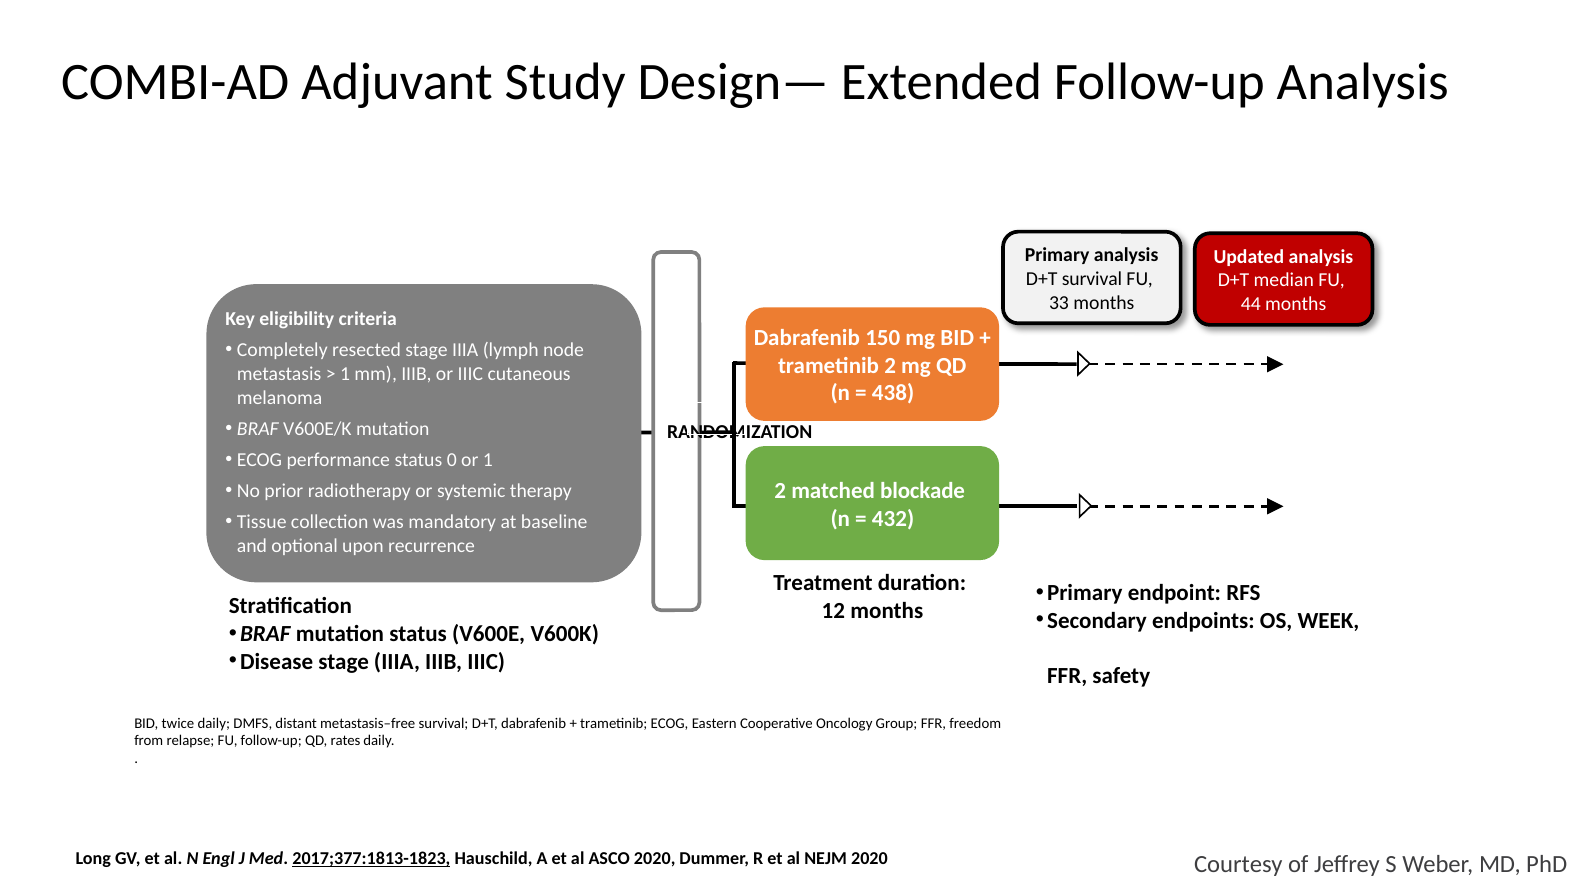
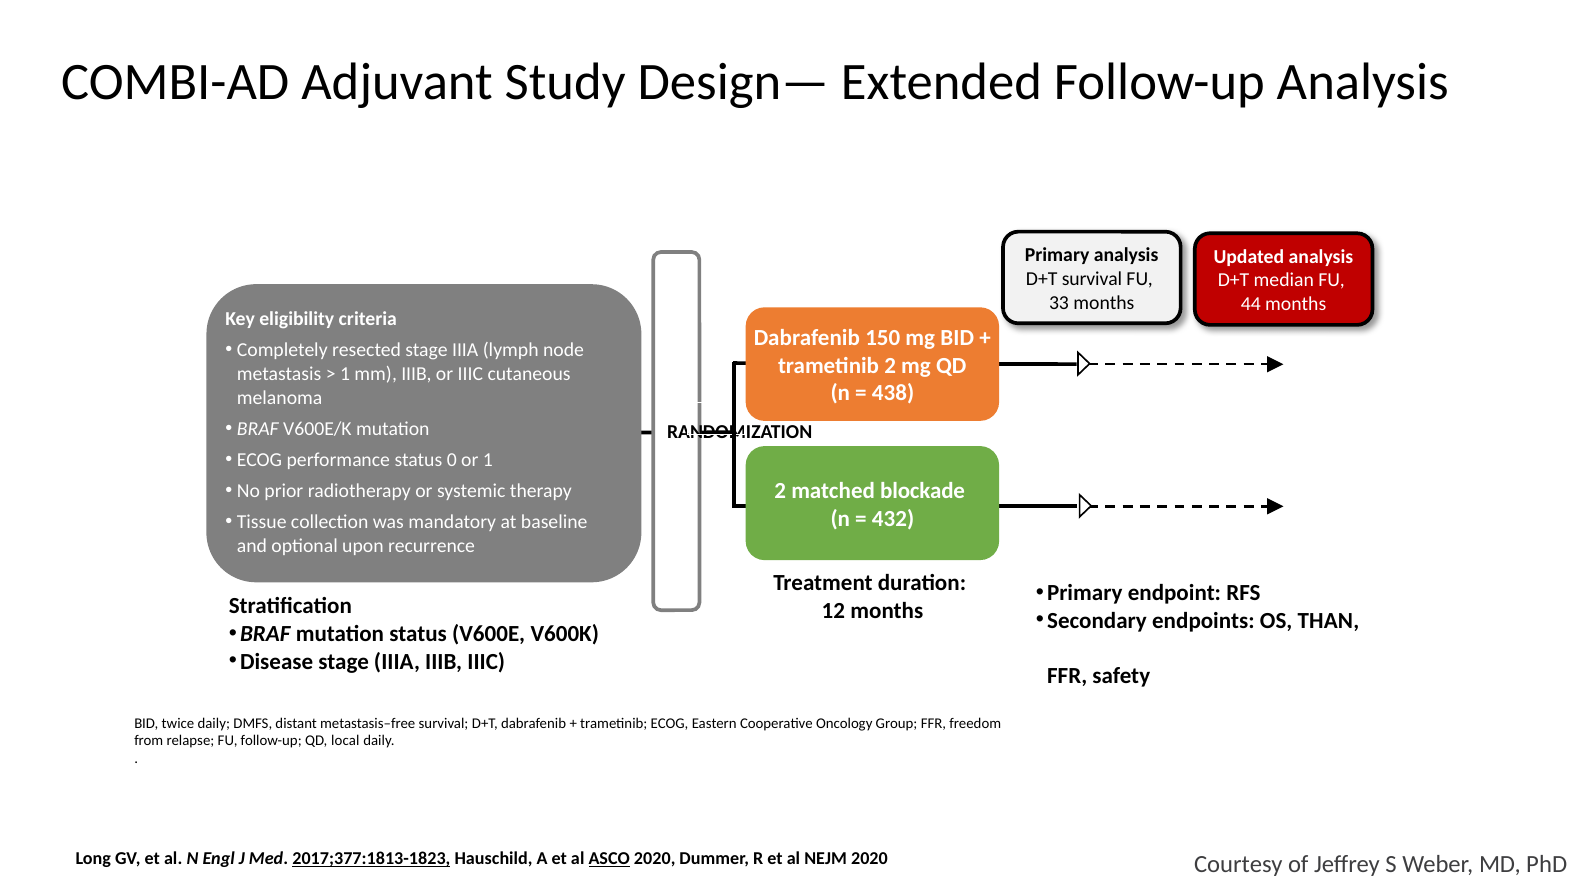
WEEK: WEEK -> THAN (1328, 621)
rates: rates -> local (345, 741)
ASCO underline: none -> present (609, 859)
